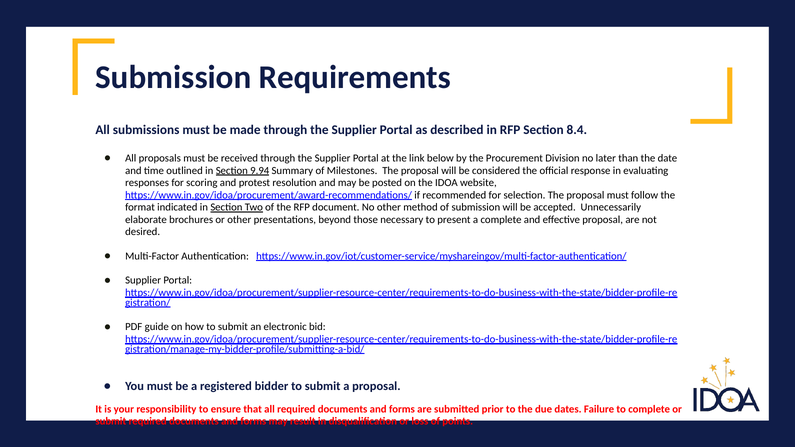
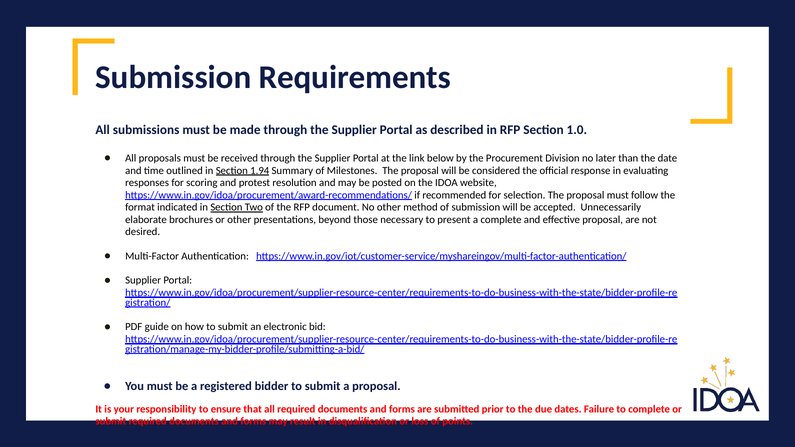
8.4: 8.4 -> 1.0 (577, 130)
9.94: 9.94 -> 1.94 (260, 171)
